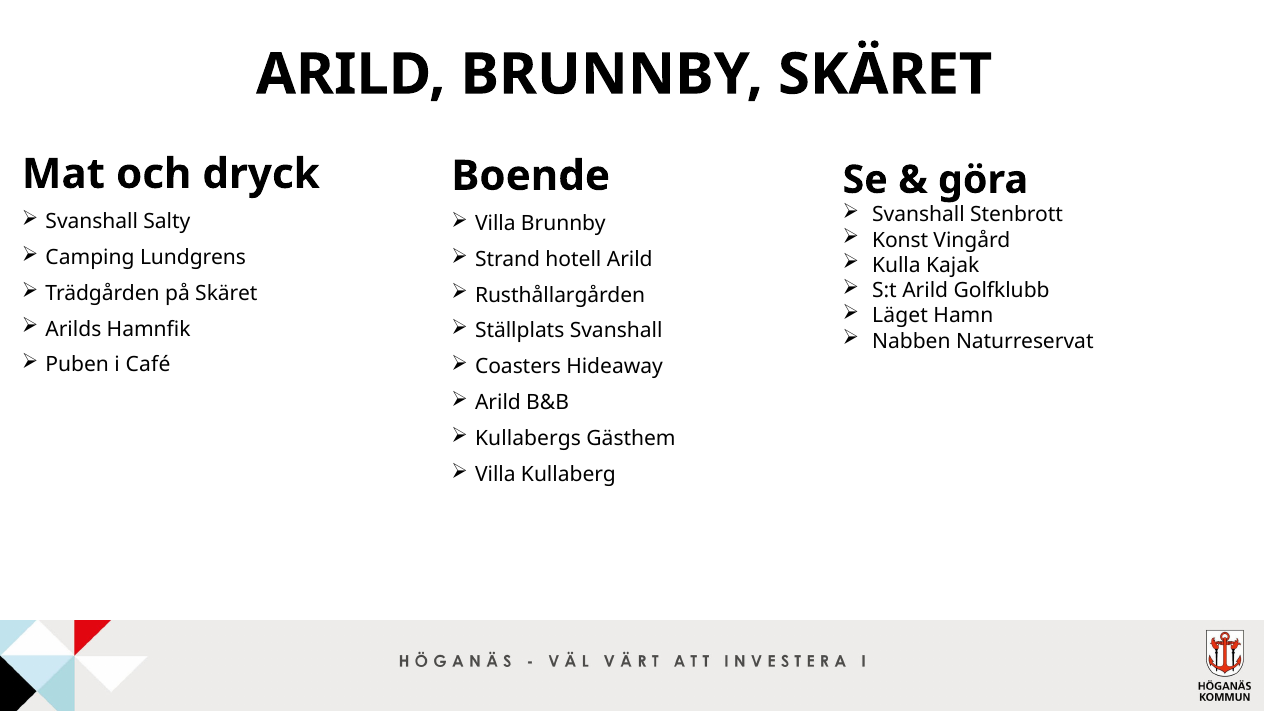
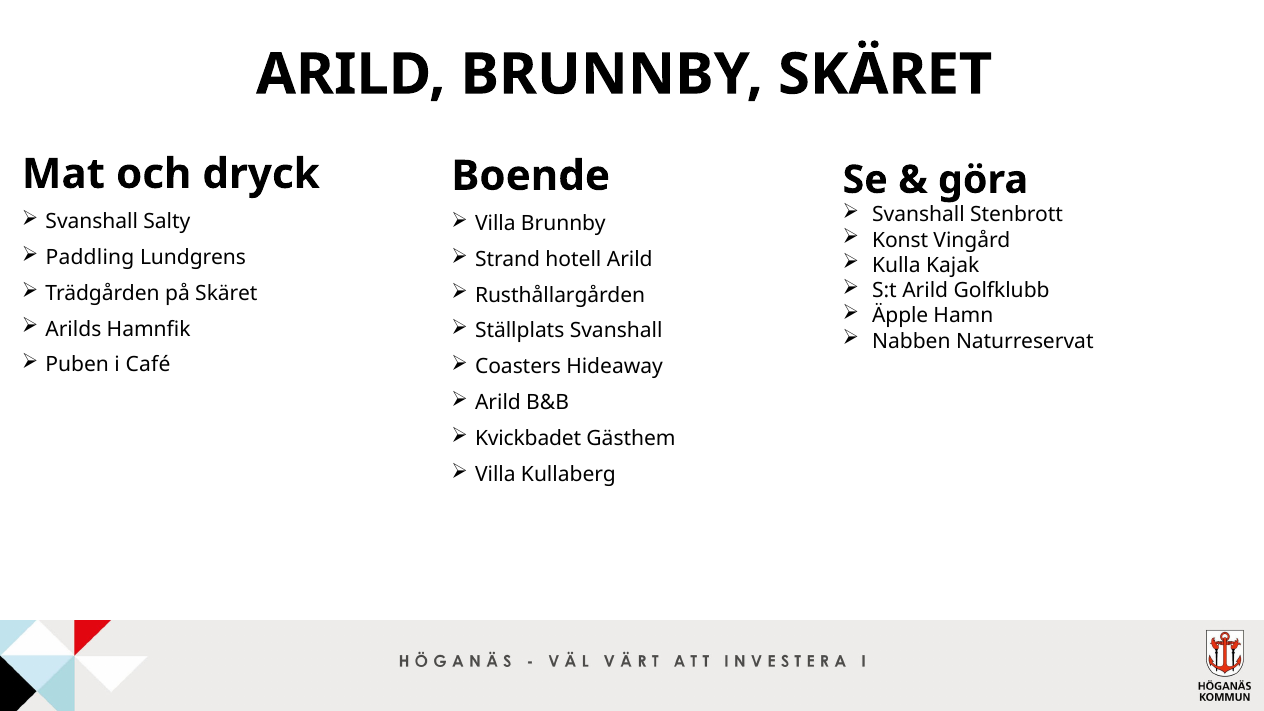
Camping: Camping -> Paddling (90, 257)
Läget: Läget -> Äpple (900, 316)
Kullabergs: Kullabergs -> Kvickbadet (528, 439)
